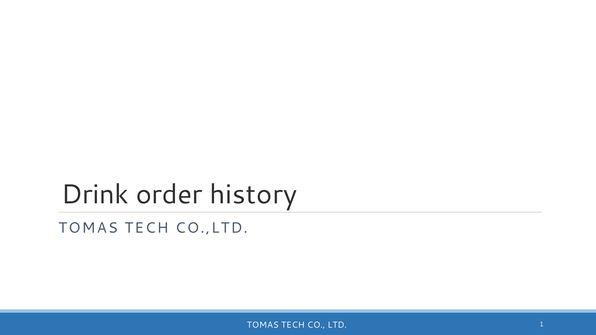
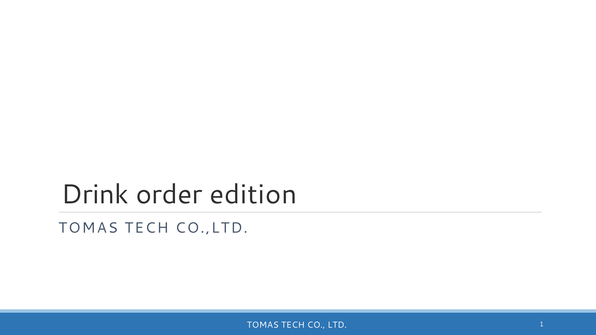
history: history -> edition (253, 195)
